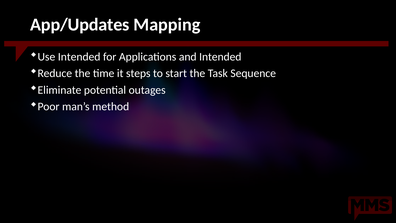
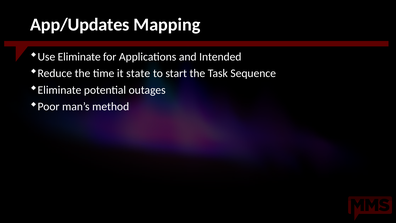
Use Intended: Intended -> Eliminate (79, 57)
steps: steps -> state (138, 73)
